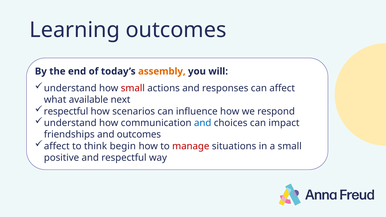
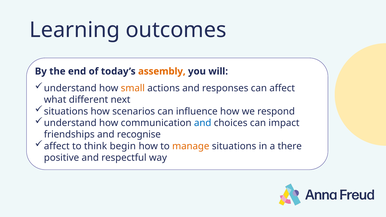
small colour: red -> orange (133, 88)
available: available -> different (88, 100)
respectful: respectful -> situations (66, 111)
and outcomes: outcomes -> recognise (139, 135)
manage colour: red -> orange (191, 146)
a small: small -> there (290, 146)
